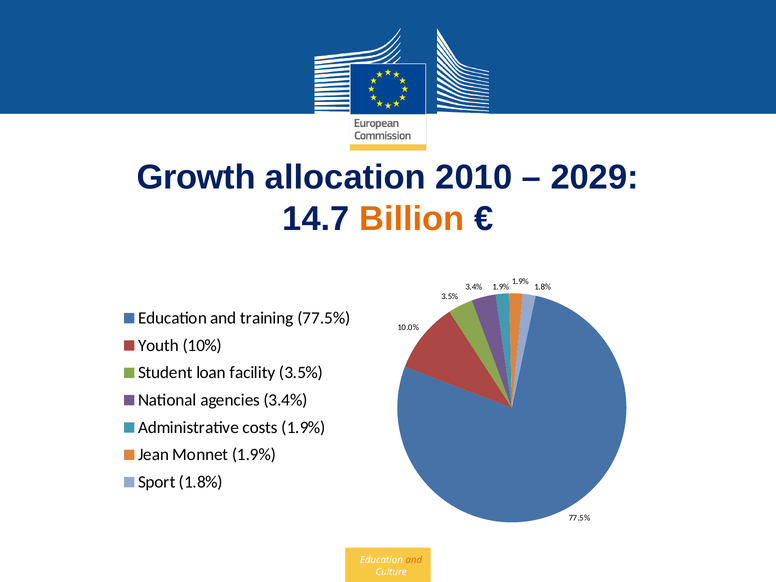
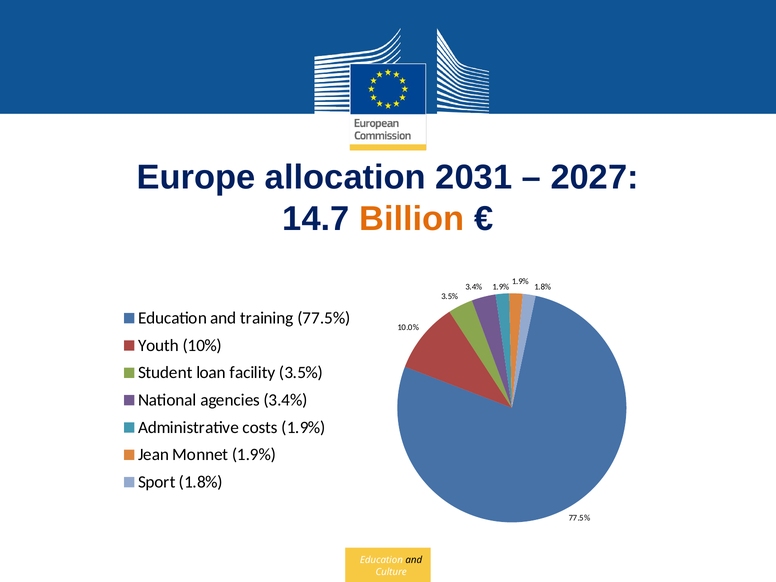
Growth: Growth -> Europe (196, 177)
2010: 2010 -> 2031 (474, 177)
2029: 2029 -> 2027 (595, 177)
and colour: orange -> black (414, 560)
